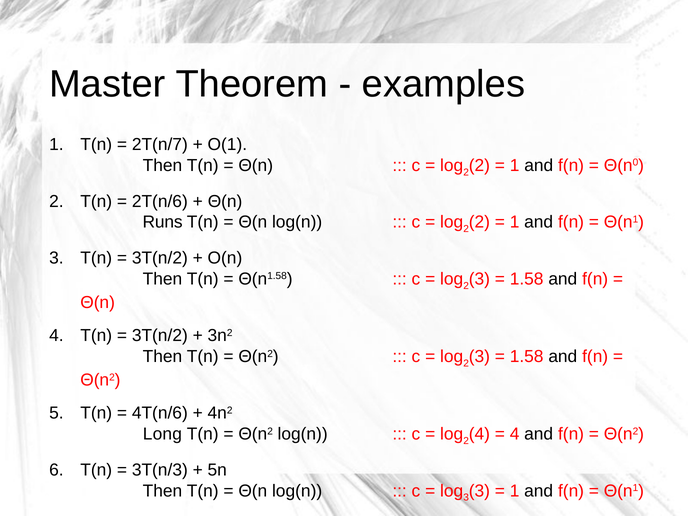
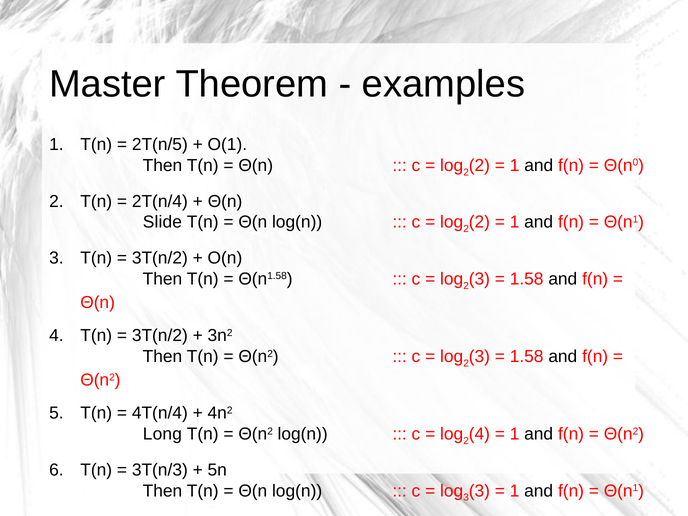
2T(n/7: 2T(n/7 -> 2T(n/5 (160, 145)
2T(n/6: 2T(n/6 -> 2T(n/4 (160, 201)
Runs: Runs -> Slide (162, 222)
4T(n/6: 4T(n/6 -> 4T(n/4 (160, 413)
4: 4 -> 1 (515, 434)
